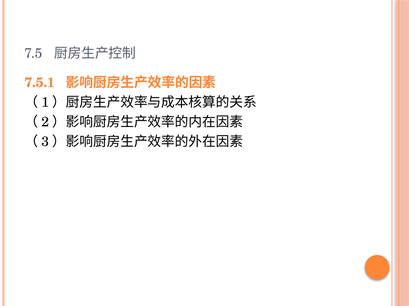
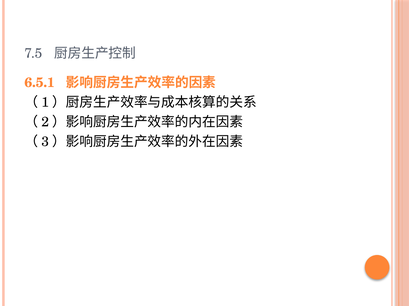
7.5.1: 7.5.1 -> 6.5.1 (40, 83)
